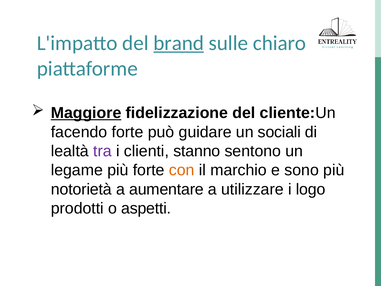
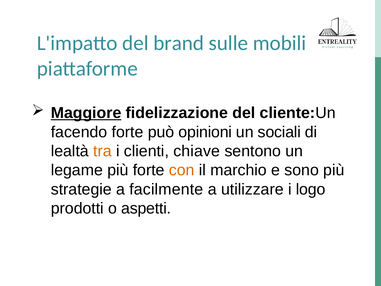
brand underline: present -> none (179, 43)
chiaro: chiaro -> mobili (280, 43)
guidare: guidare -> opinioni (205, 132)
tra colour: purple -> orange (102, 151)
stanno: stanno -> chiave (197, 151)
notorietà: notorietà -> strategie (81, 189)
aumentare: aumentare -> facilmente (166, 189)
